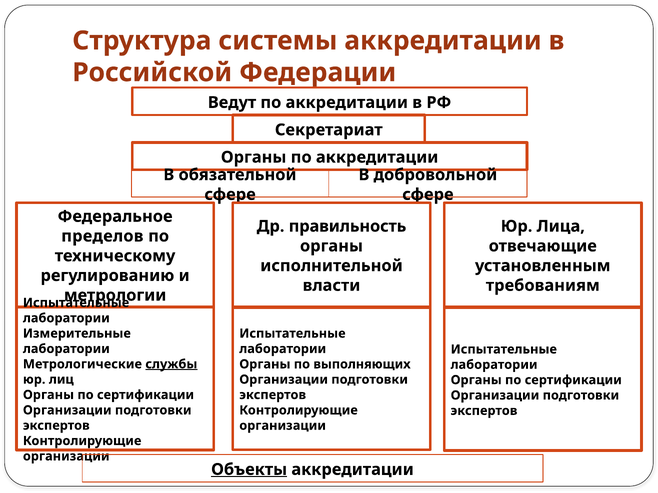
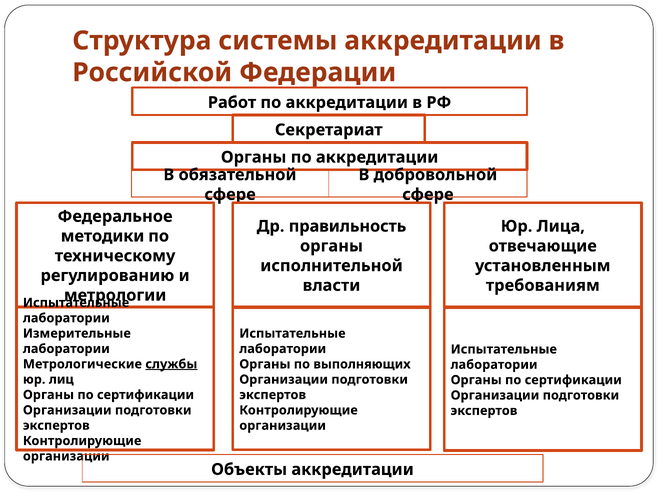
Ведут: Ведут -> Работ (232, 103)
пределов: пределов -> методики (103, 236)
Объекты underline: present -> none (249, 470)
